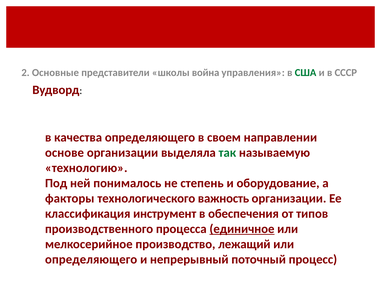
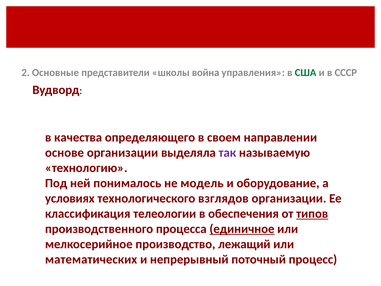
так colour: green -> purple (227, 153)
степень: степень -> модель (202, 183)
факторы: факторы -> условиях (70, 198)
важность: важность -> взглядов (223, 198)
инструмент: инструмент -> телеологии (165, 214)
типов underline: none -> present (312, 214)
определяющего: определяющего -> математических (91, 259)
